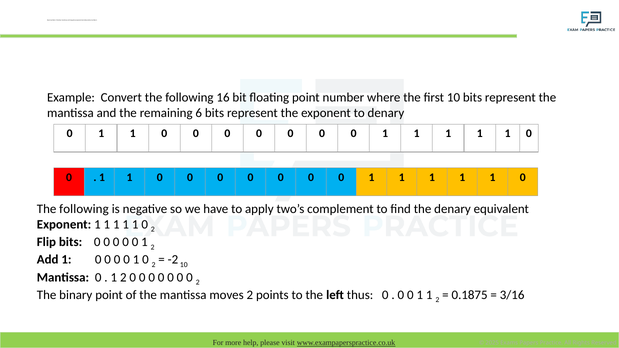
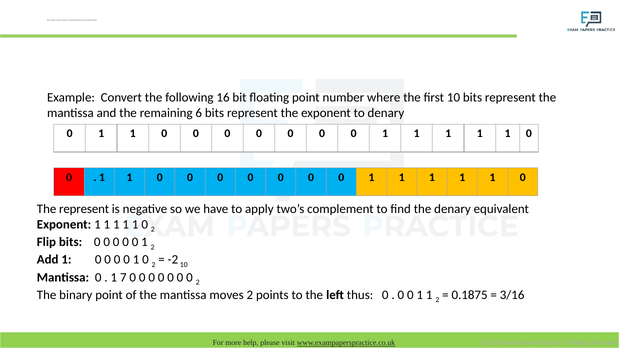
following: following -> represent (84, 209)
2: 2 -> 7 (123, 277)
